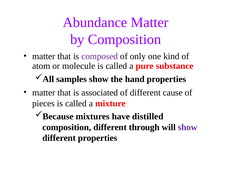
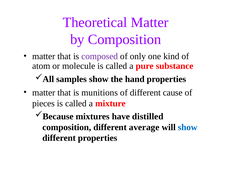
Abundance: Abundance -> Theoretical (95, 22)
associated: associated -> munitions (100, 93)
through: through -> average (144, 127)
show colour: purple -> blue (188, 127)
